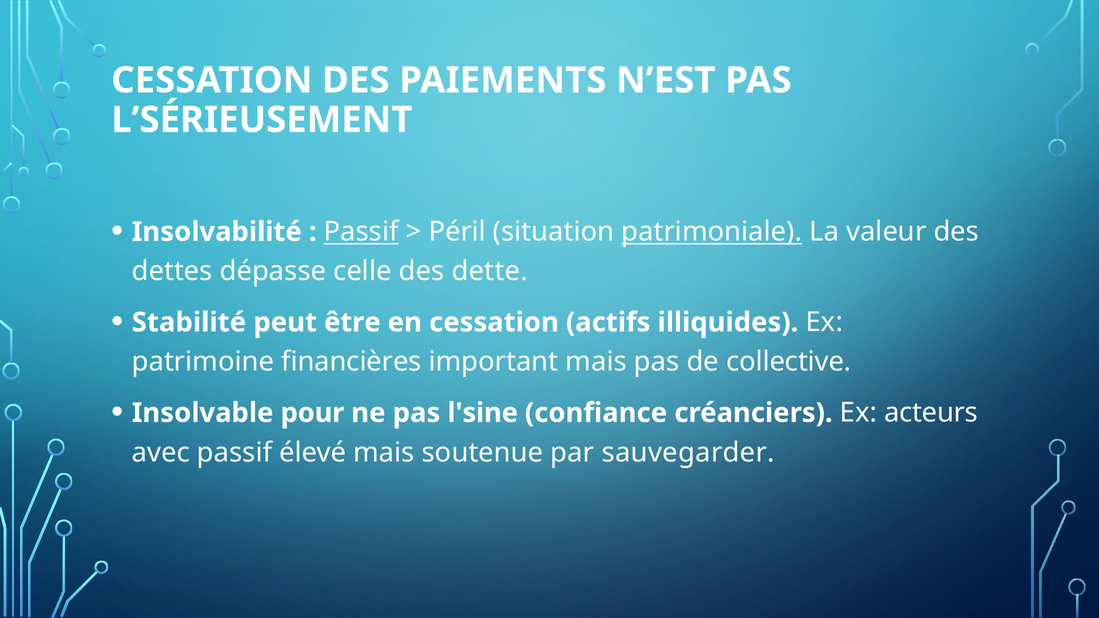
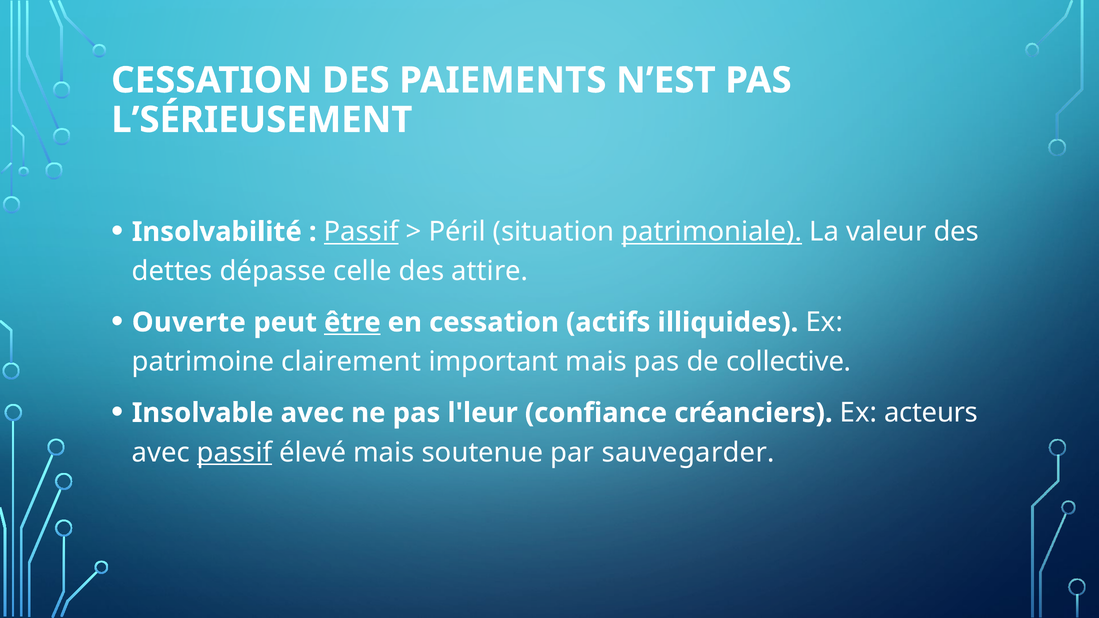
dette: dette -> attire (490, 271)
Stabilité: Stabilité -> Ouverte (189, 322)
être underline: none -> present (352, 322)
financières: financières -> clairement (351, 362)
Insolvable pour: pour -> avec (312, 413)
l'sine: l'sine -> l'leur (483, 413)
passif underline: none -> present (234, 453)
